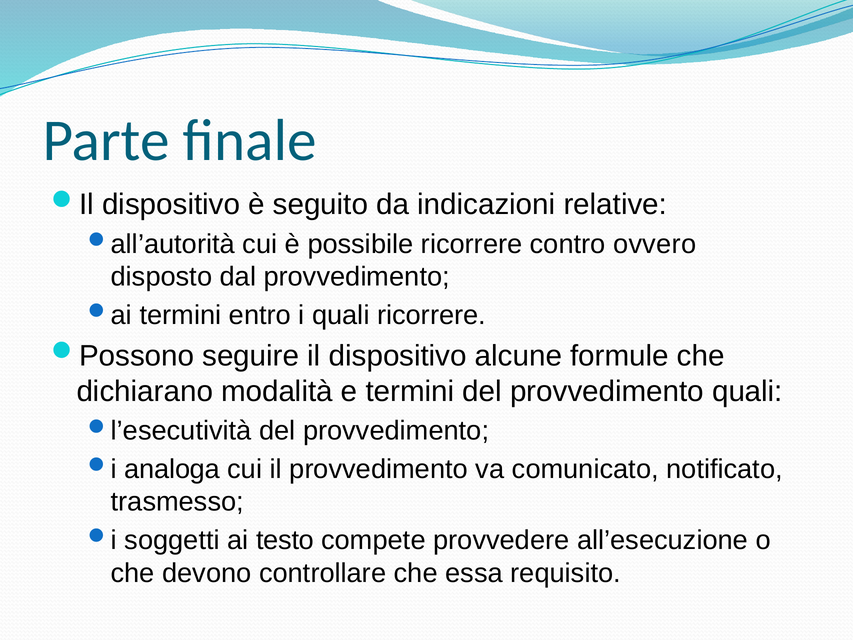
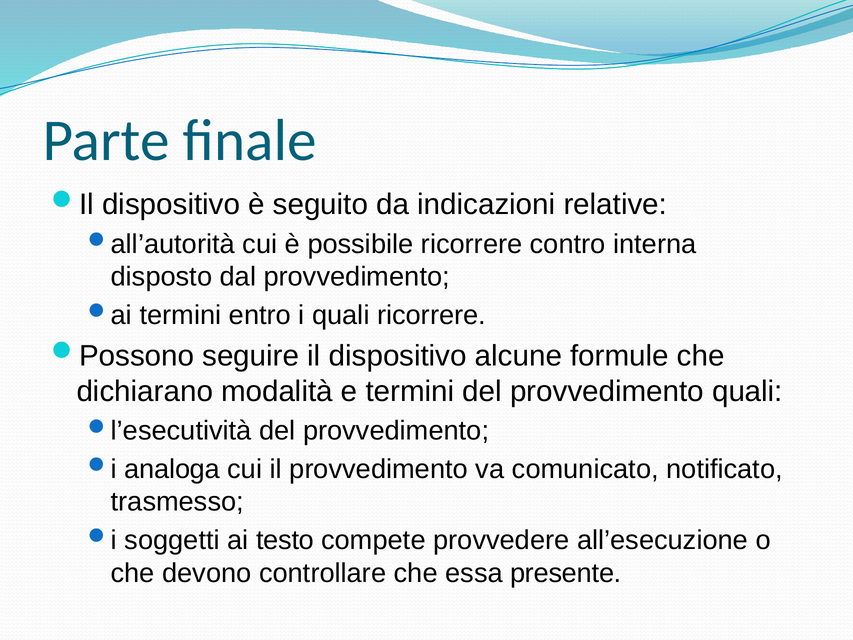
ovvero: ovvero -> interna (655, 244)
requisito: requisito -> presente (566, 573)
